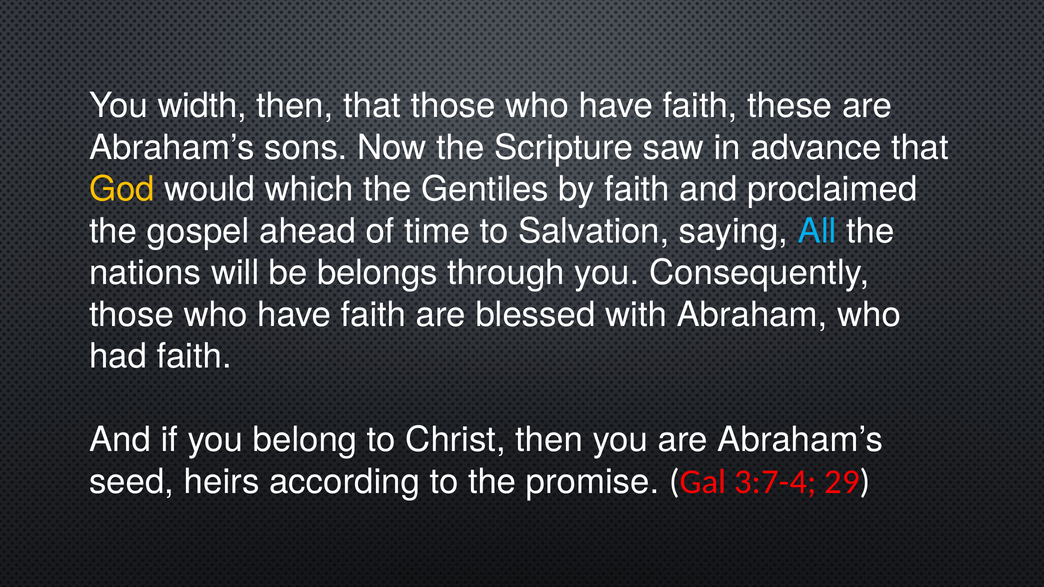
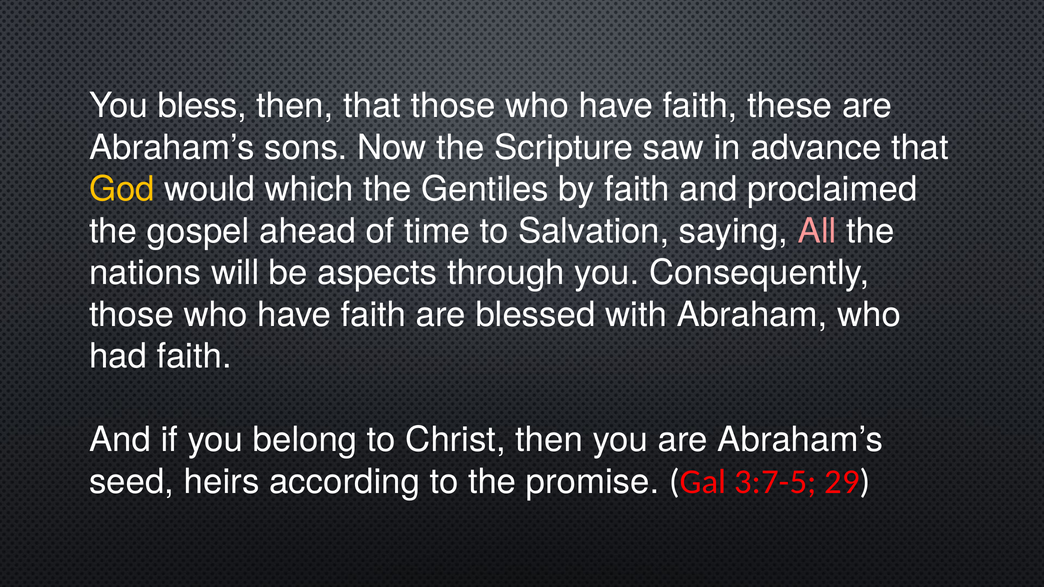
width: width -> bless (202, 106)
All colour: light blue -> pink (817, 231)
belongs: belongs -> aspects (377, 273)
3:7-4: 3:7-4 -> 3:7-5 (775, 482)
